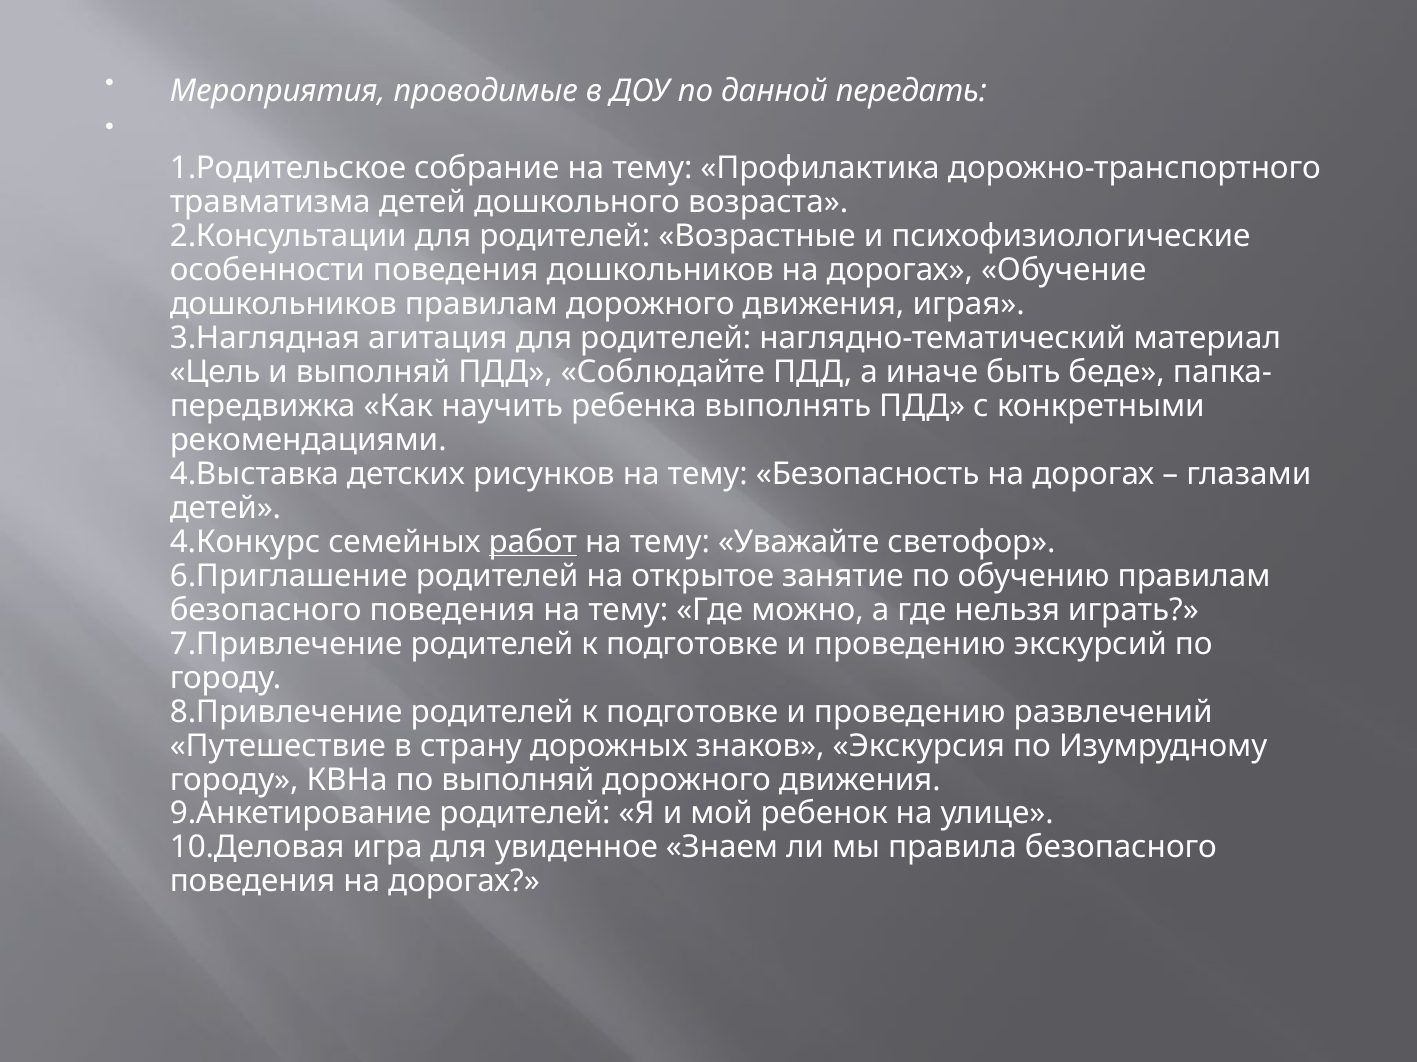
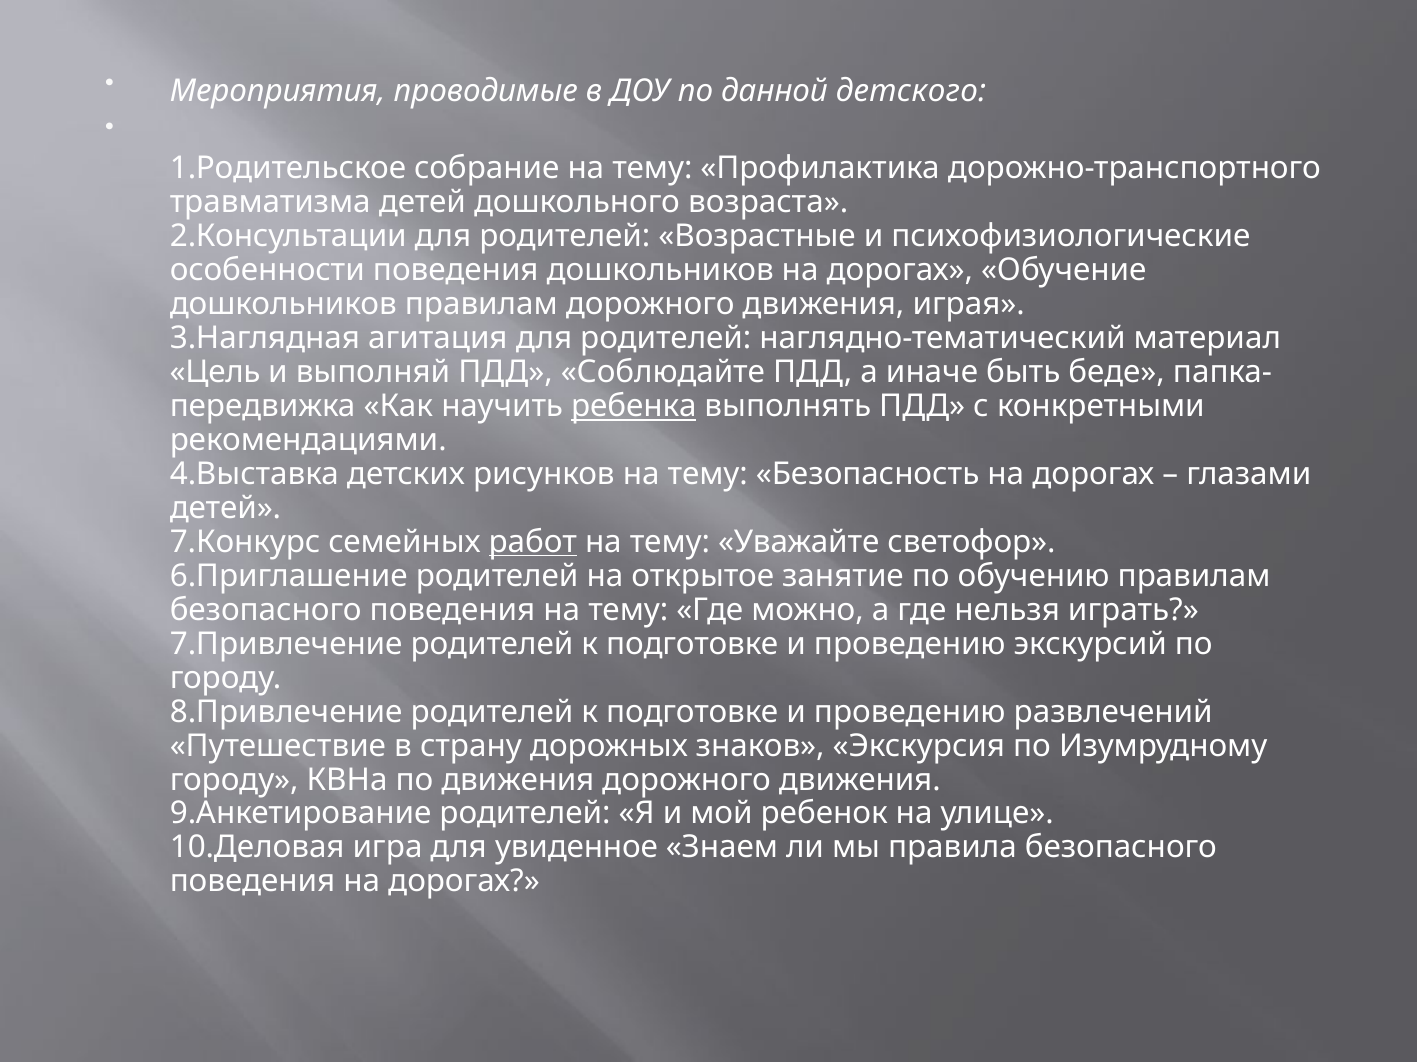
передать: передать -> детского (911, 91)
ребенка underline: none -> present (634, 406)
4.Конкурс: 4.Конкурс -> 7.Конкурс (245, 542)
по выполняй: выполняй -> движения (518, 780)
